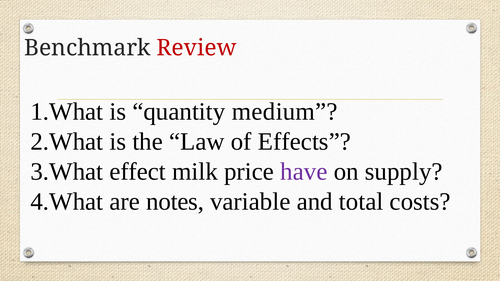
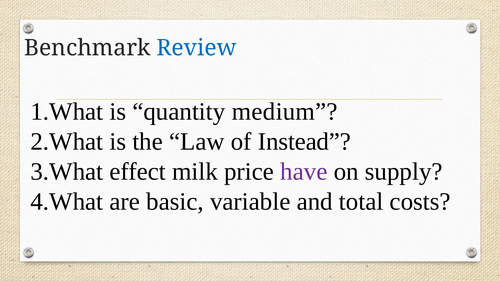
Review colour: red -> blue (197, 48)
Effects: Effects -> Instead (304, 142)
notes: notes -> basic (175, 202)
